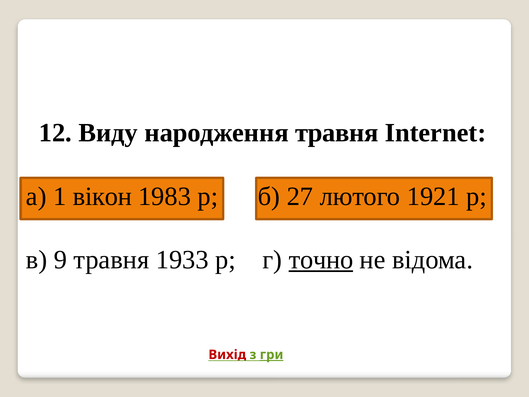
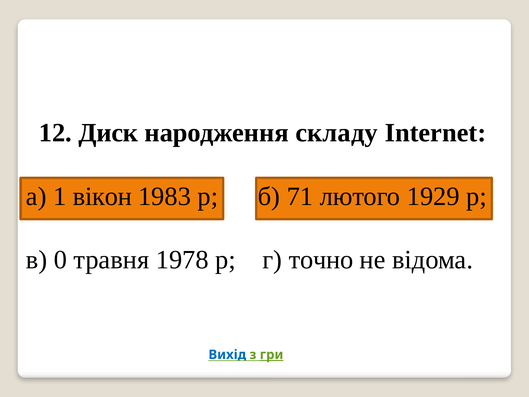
Виду: Виду -> Диск (108, 133)
народження травня: травня -> складу (337, 133)
27: 27 -> 71 (300, 196)
1921: 1921 -> 1929 (433, 196)
9: 9 -> 0 (60, 260)
1933: 1933 -> 1978 (182, 260)
точно underline: present -> none (321, 260)
Вихід colour: red -> blue (227, 354)
